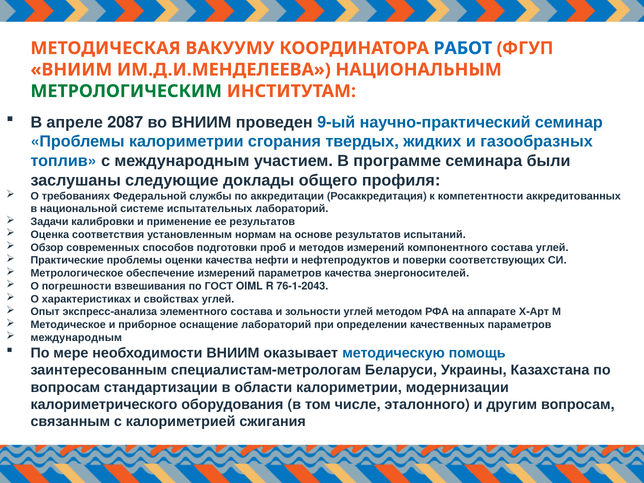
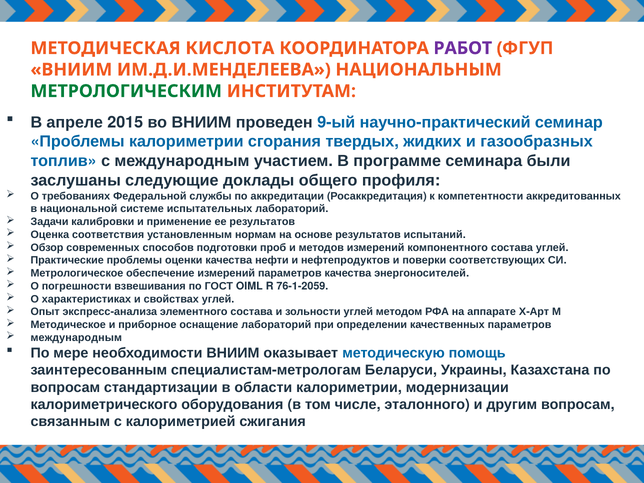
ВАКУУМУ: ВАКУУМУ -> КИСЛОТА (230, 48)
РАБОТ colour: blue -> purple (463, 48)
2087: 2087 -> 2015 (125, 122)
76-1-2043: 76-1-2043 -> 76-1-2059 (302, 286)
